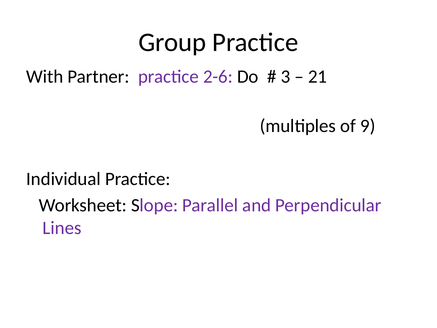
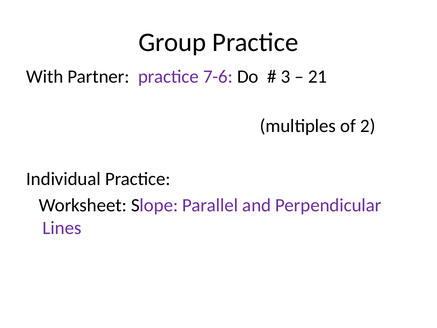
2-6: 2-6 -> 7-6 (218, 77)
9: 9 -> 2 (368, 126)
